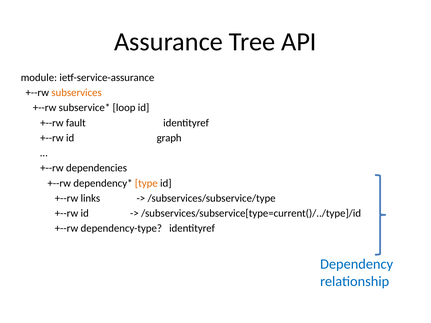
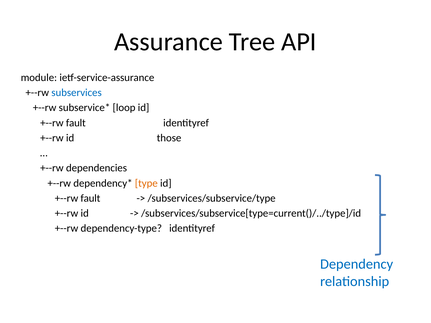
subservices colour: orange -> blue (77, 93)
graph: graph -> those (169, 138)
links: links -> fault (90, 198)
